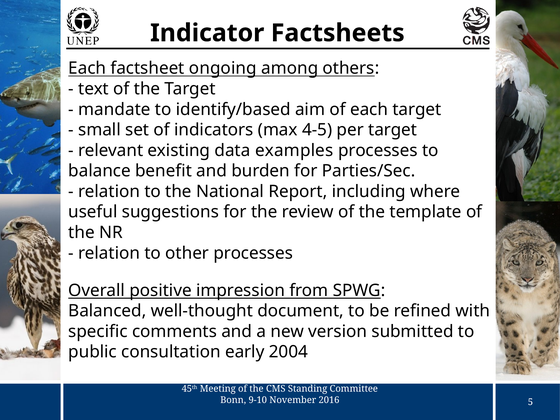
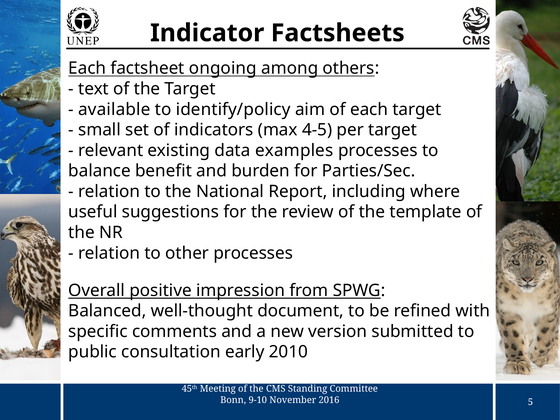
mandate: mandate -> available (114, 109)
identify/based: identify/based -> identify/policy (233, 109)
2004: 2004 -> 2010 (288, 352)
